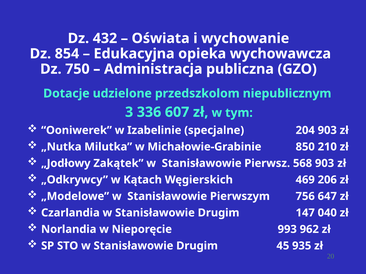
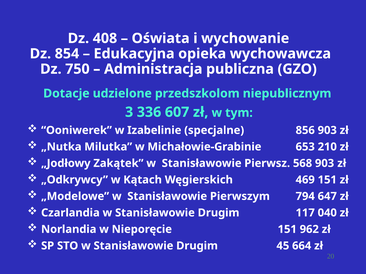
432: 432 -> 408 (105, 38)
204: 204 -> 856 (305, 130)
850: 850 -> 653 (305, 147)
469 206: 206 -> 151 (327, 180)
756: 756 -> 794 (305, 197)
147: 147 -> 117 (305, 213)
Nieporęcie 993: 993 -> 151 (287, 230)
935: 935 -> 664 (302, 246)
